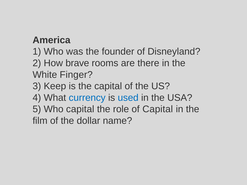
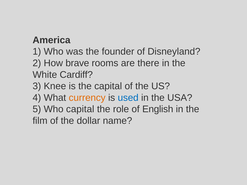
Finger: Finger -> Cardiff (76, 75)
Keep: Keep -> Knee (55, 86)
currency colour: blue -> orange (87, 98)
of Capital: Capital -> English (158, 109)
